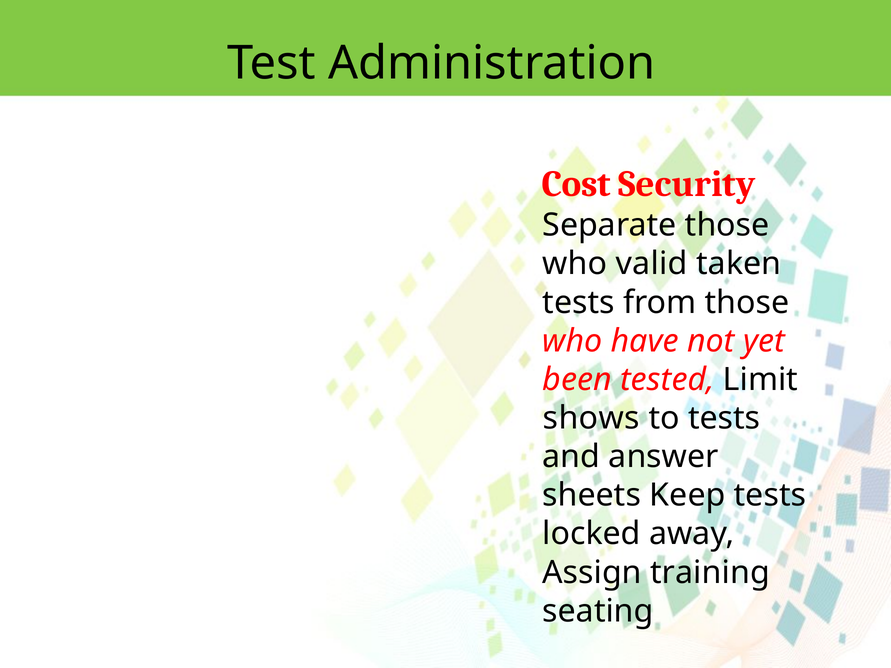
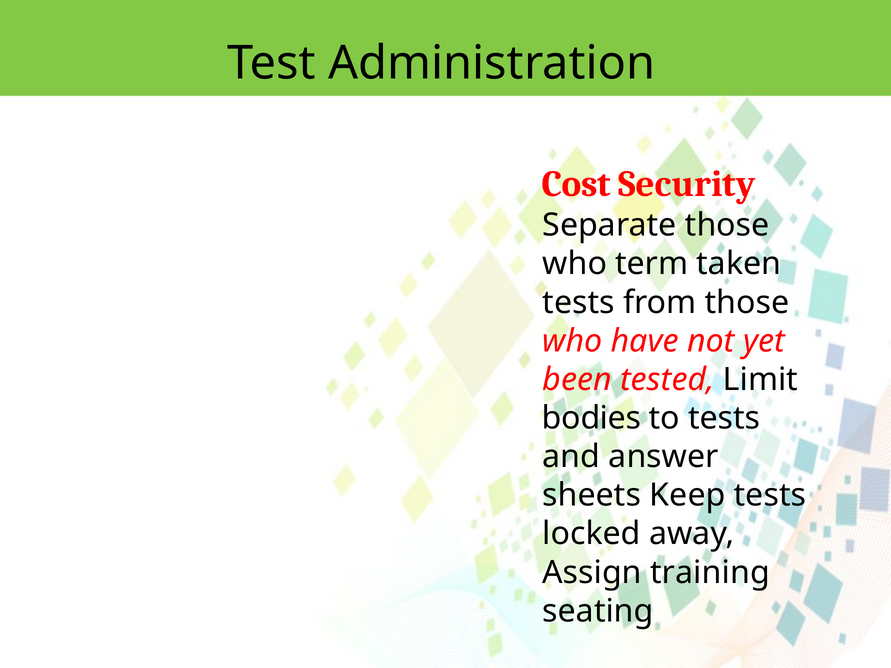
valid: valid -> term (652, 264)
shows: shows -> bodies (592, 418)
